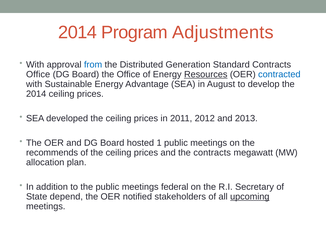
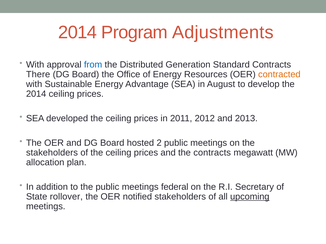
Office: Office -> There (38, 75)
Resources underline: present -> none (206, 75)
contracted colour: blue -> orange (279, 75)
1: 1 -> 2 (159, 143)
recommends: recommends -> stakeholders (52, 153)
depend: depend -> rollover (66, 197)
